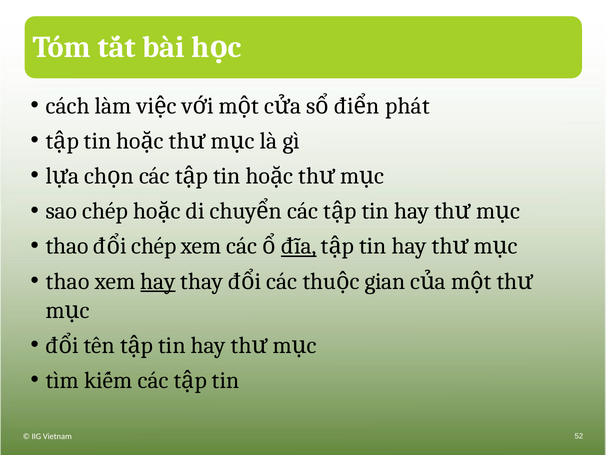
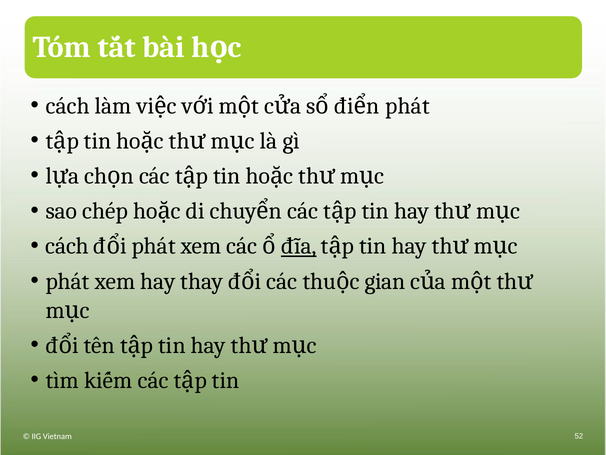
thao: thao -> cách (67, 246)
chép: chép -> phát (154, 246)
thao: thao -> phát (68, 281)
hay underline: present -> none (158, 281)
